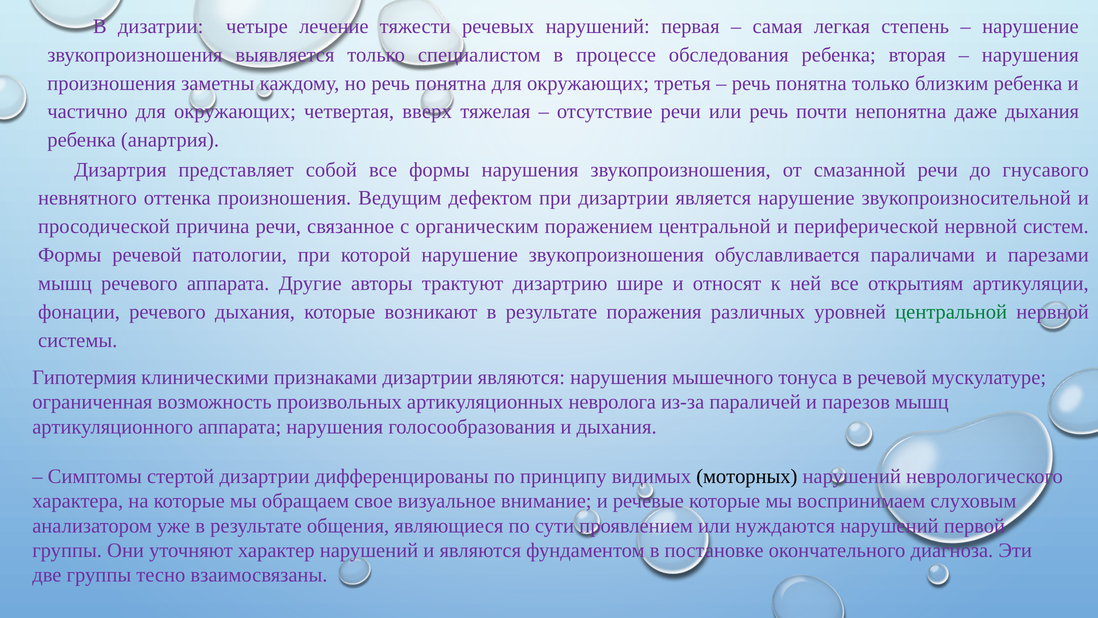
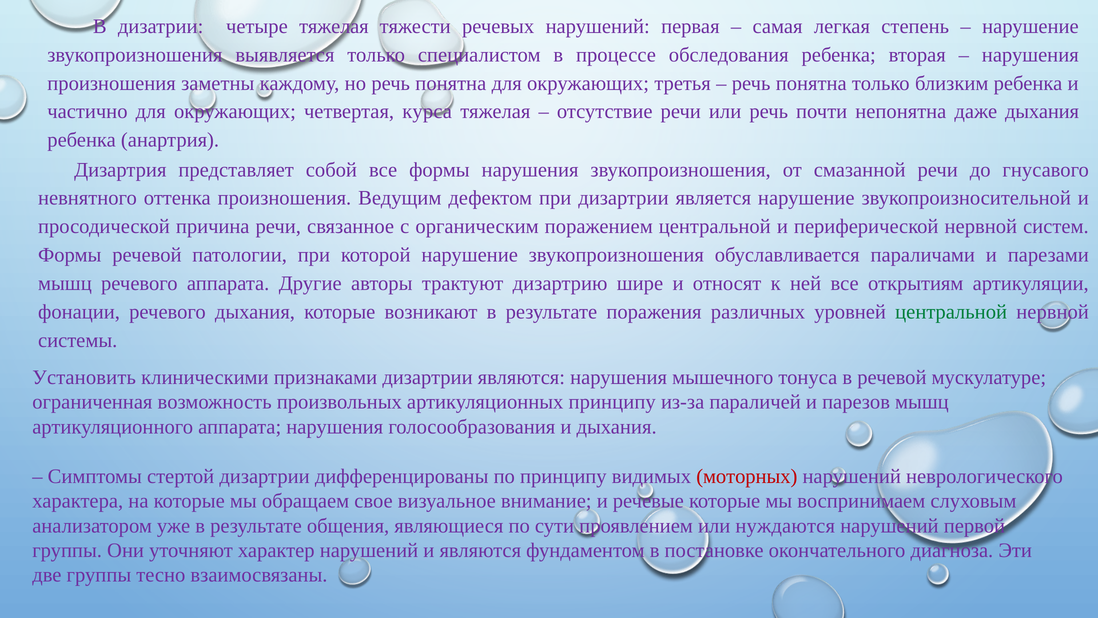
четыре лечение: лечение -> тяжелая (334, 26)
вверх: вверх -> курса (427, 112)
Гипотермия: Гипотермия -> Установить (84, 377)
артикуляционных невролога: невролога -> принципу (612, 402)
моторных colour: black -> red (747, 476)
